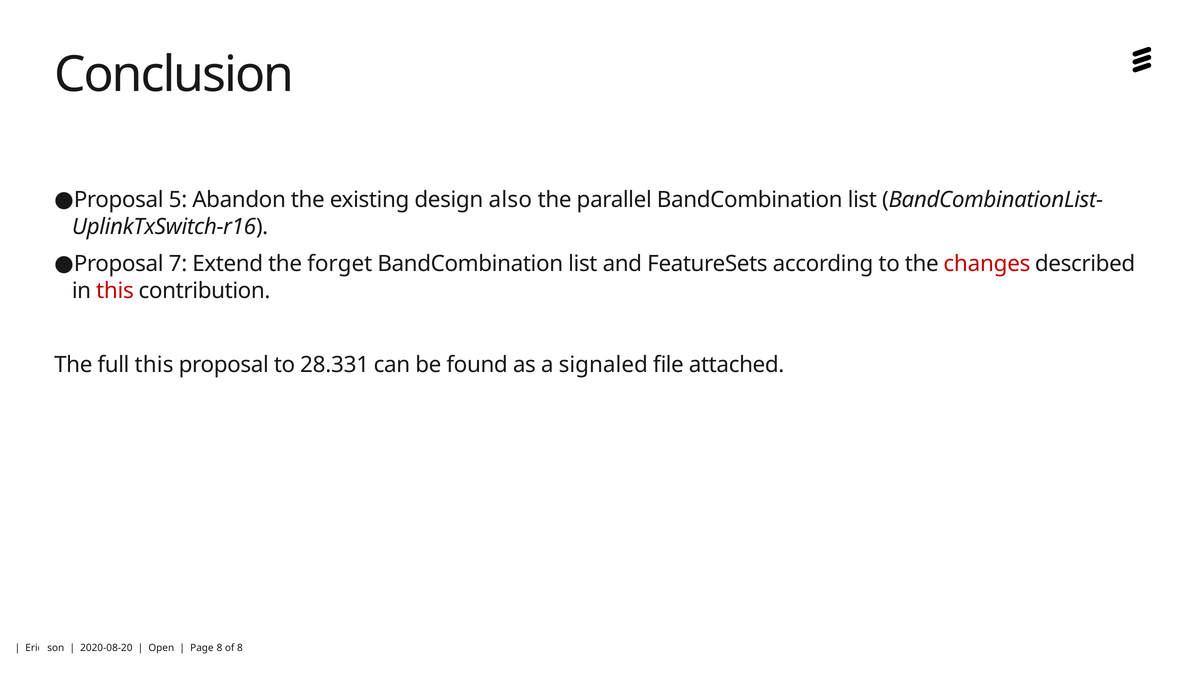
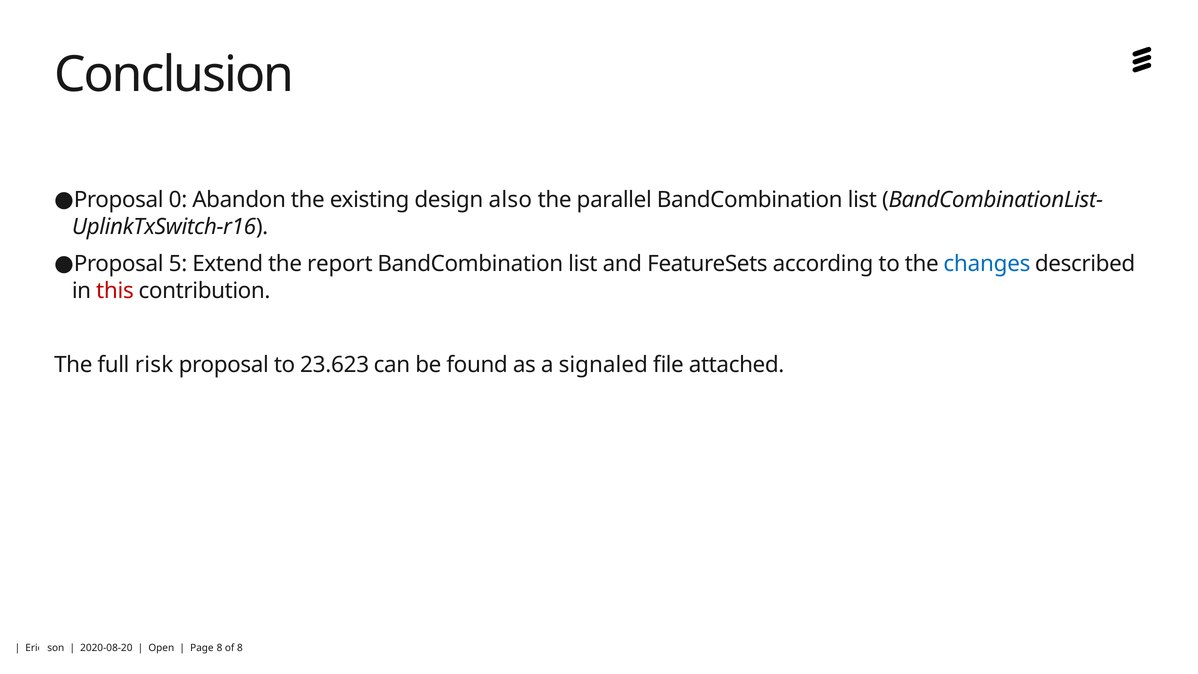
5: 5 -> 0 (178, 200)
7: 7 -> 5 (178, 264)
forget: forget -> report (340, 264)
changes colour: red -> blue (987, 264)
full this: this -> risk (154, 365)
28.331: 28.331 -> 23.623 (335, 365)
